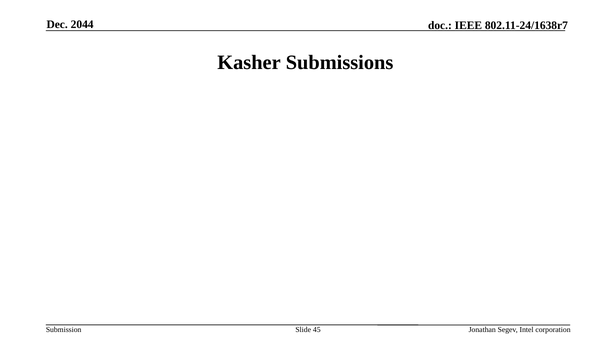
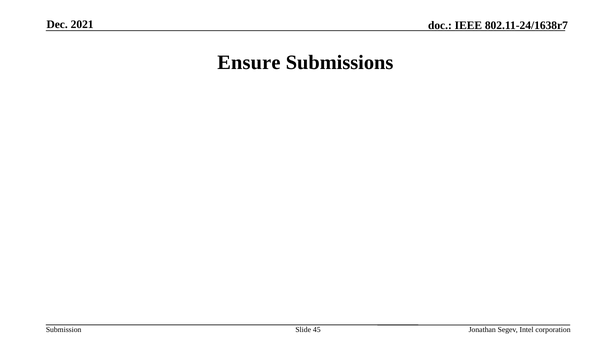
2044: 2044 -> 2021 (82, 24)
Kasher: Kasher -> Ensure (249, 62)
